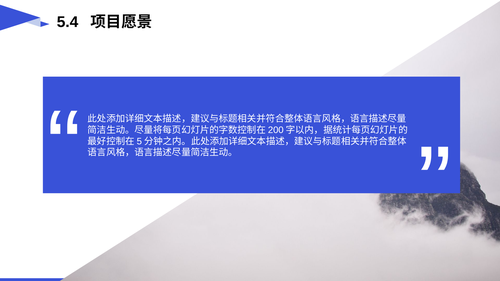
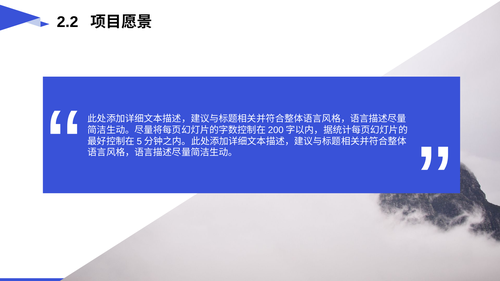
5.4: 5.4 -> 2.2 (68, 22)
